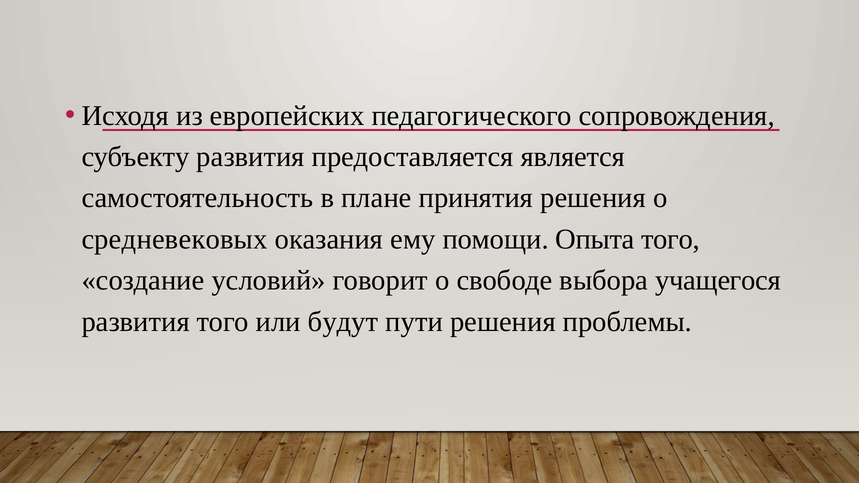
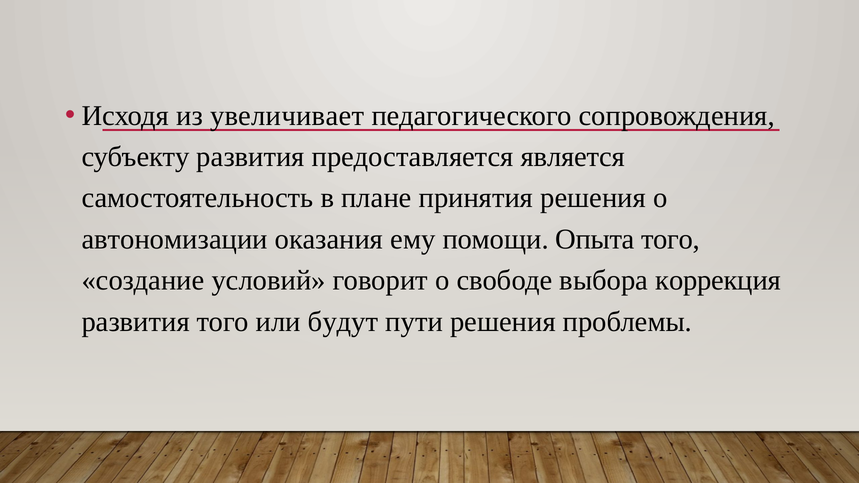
европейских: европейских -> увеличивает (287, 116)
средневековых: средневековых -> автономизации (175, 239)
учащегося: учащегося -> коррекция (718, 281)
